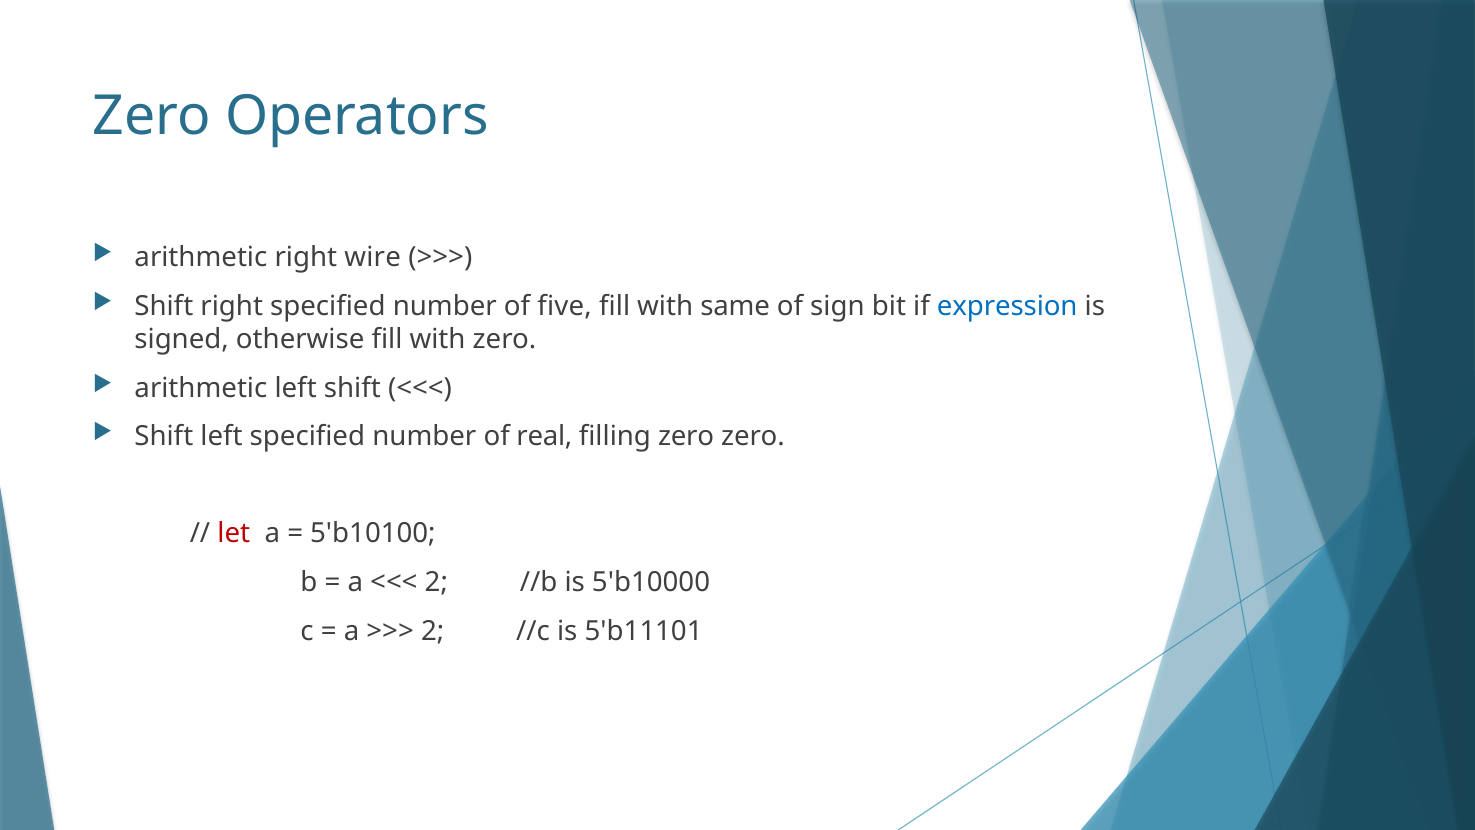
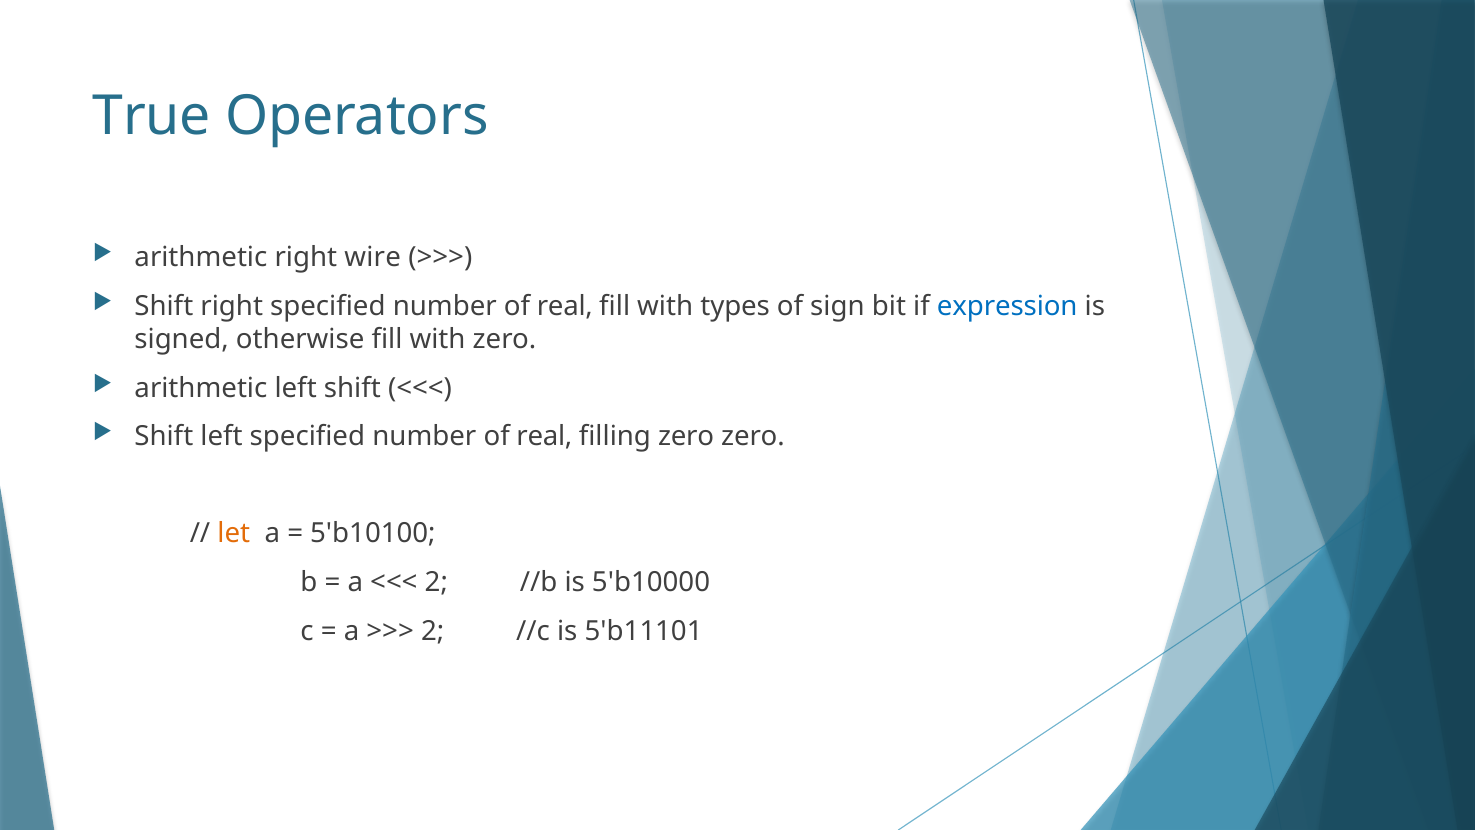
Zero: Zero -> True (152, 116)
five: five -> real (565, 306)
same: same -> types (735, 306)
let colour: red -> orange (234, 534)
